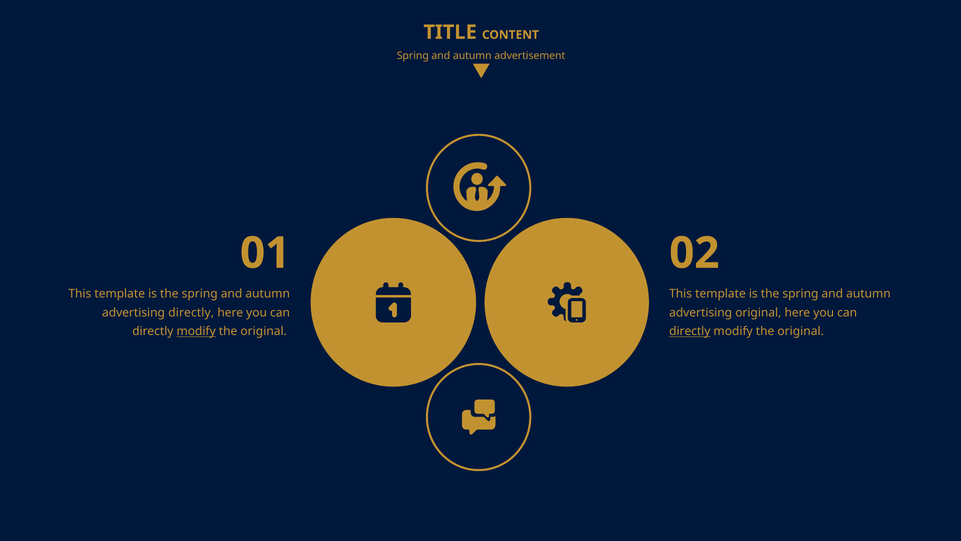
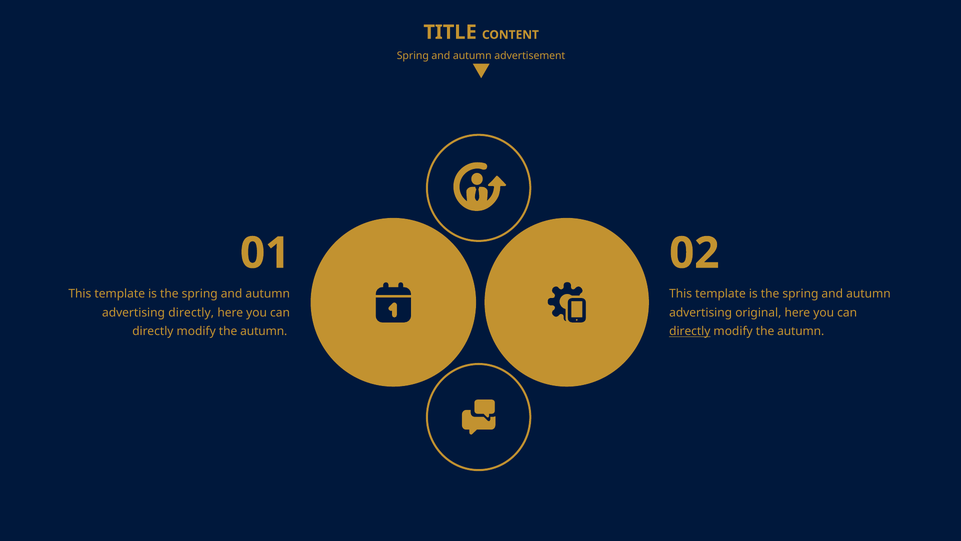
modify underline: present -> none (196, 331)
original: original -> autumn (264, 331)
original: original -> autumn (801, 331)
